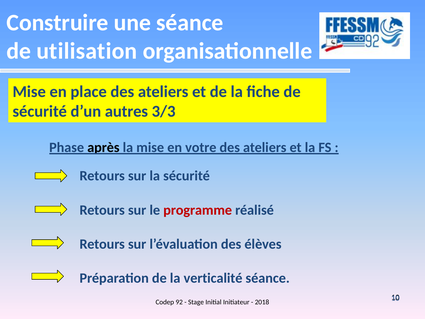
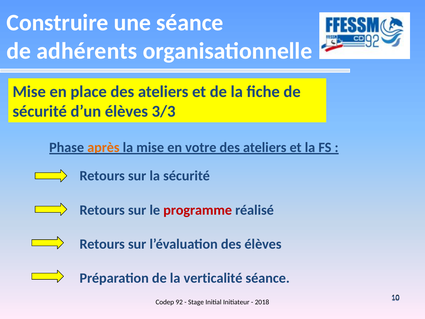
utilisation: utilisation -> adhérents (87, 51)
d’un autres: autres -> élèves (126, 111)
après colour: black -> orange (103, 148)
